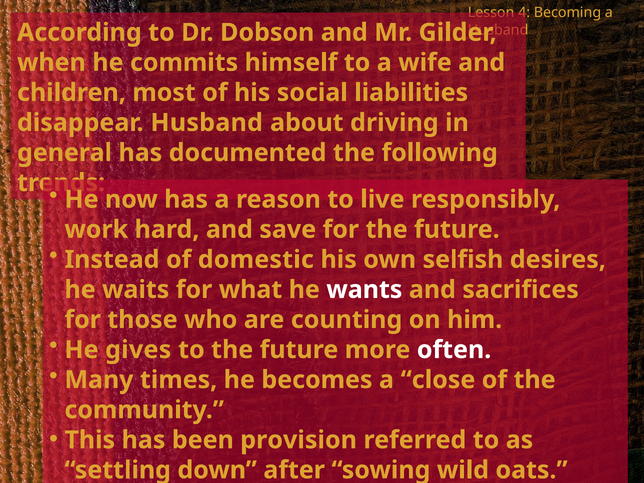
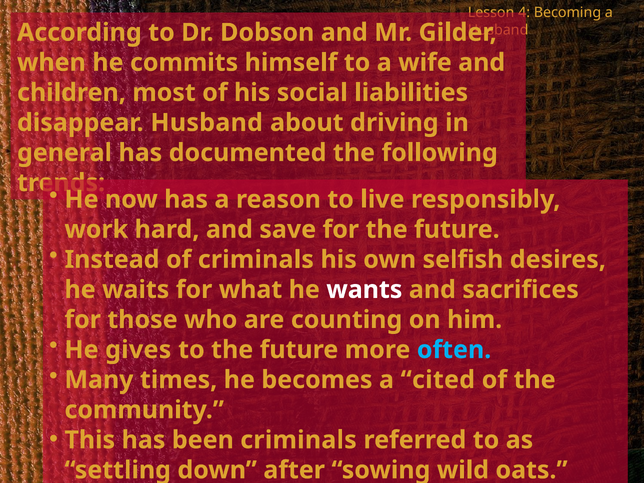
of domestic: domestic -> criminals (256, 260)
often colour: white -> light blue (454, 350)
close: close -> cited (438, 380)
been provision: provision -> criminals (299, 440)
